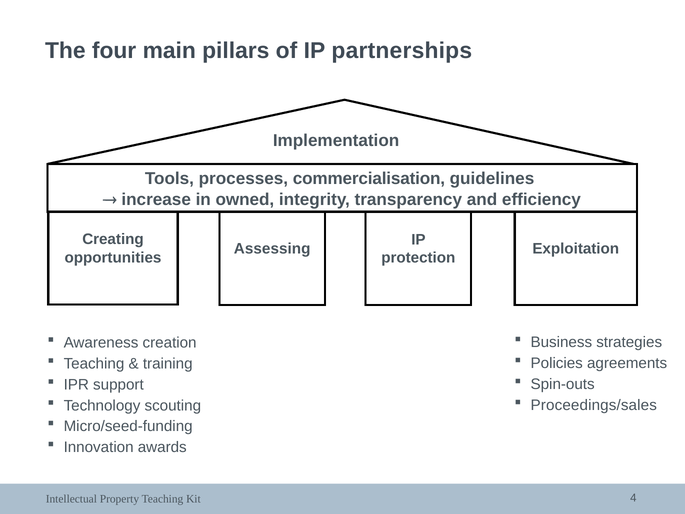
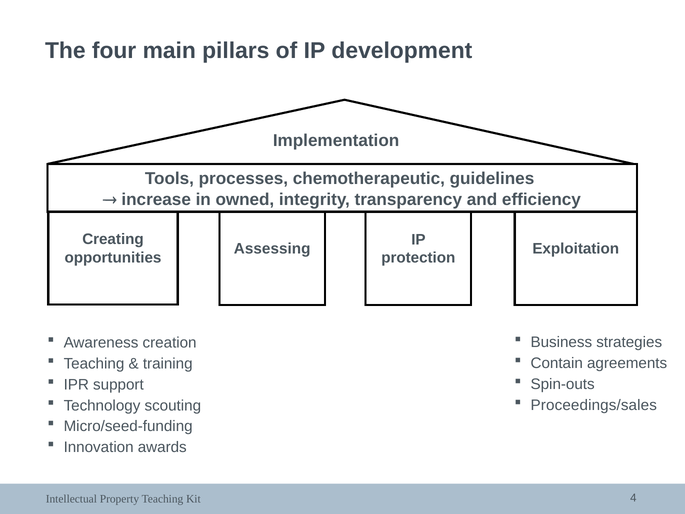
partnerships: partnerships -> development (402, 51)
commercialisation: commercialisation -> chemotherapeutic (369, 179)
Policies: Policies -> Contain (557, 363)
